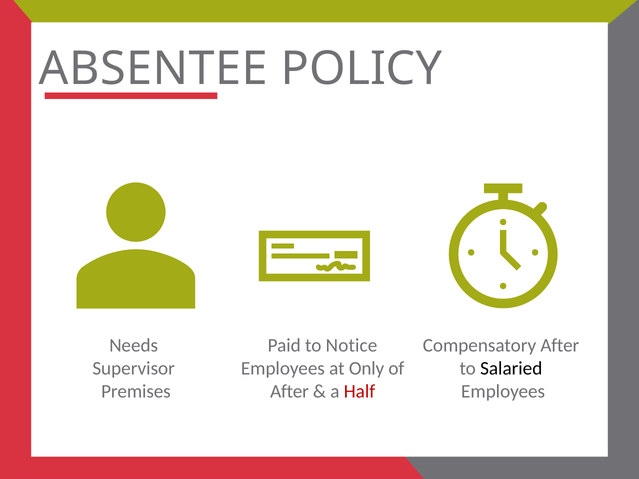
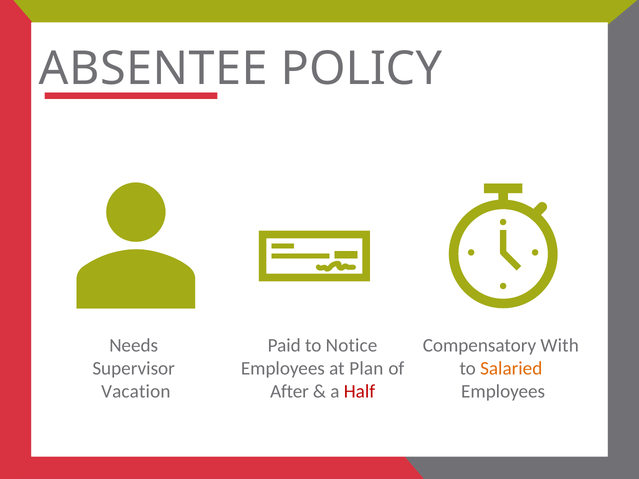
Compensatory After: After -> With (560, 345)
Only: Only -> Plan (366, 368)
Salaried colour: black -> orange (511, 368)
Premises: Premises -> Vacation (136, 391)
